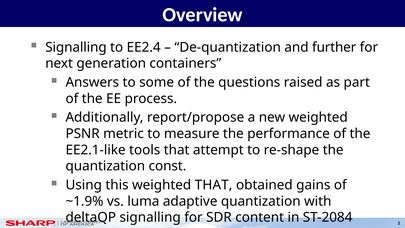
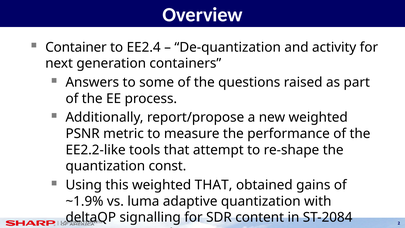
Signalling: Signalling -> Container (76, 47)
further: further -> activity (334, 47)
EE2.1-like: EE2.1-like -> EE2.2-like (96, 150)
